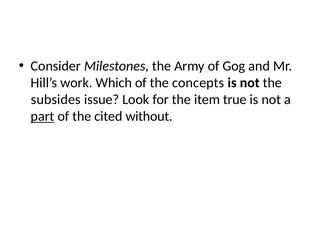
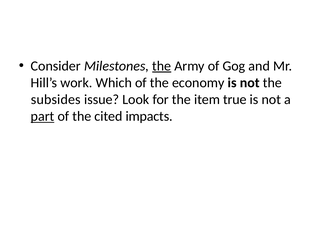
the underline: none -> present (162, 66)
concepts: concepts -> economy (198, 83)
without: without -> impacts (149, 116)
